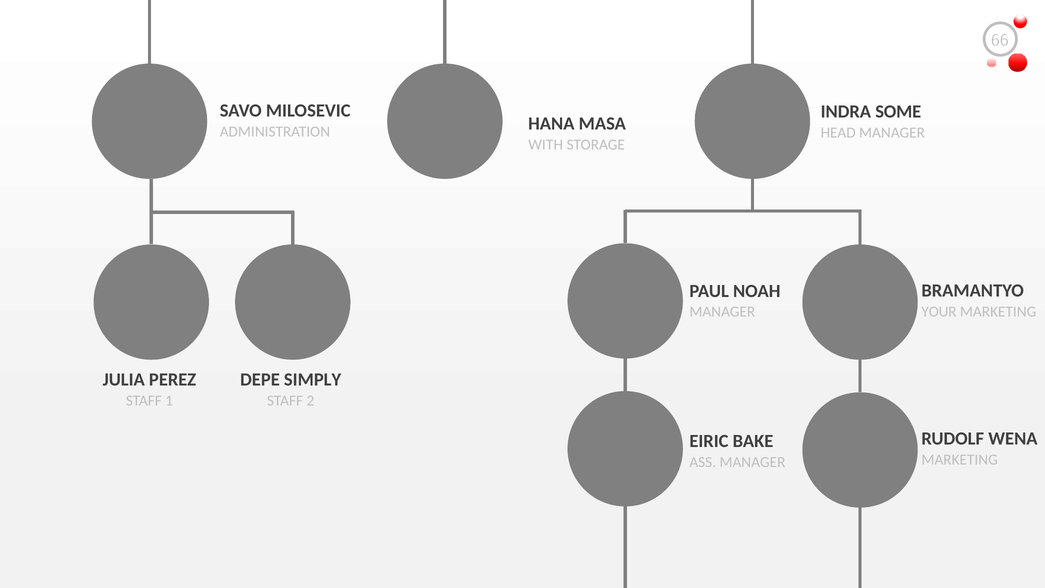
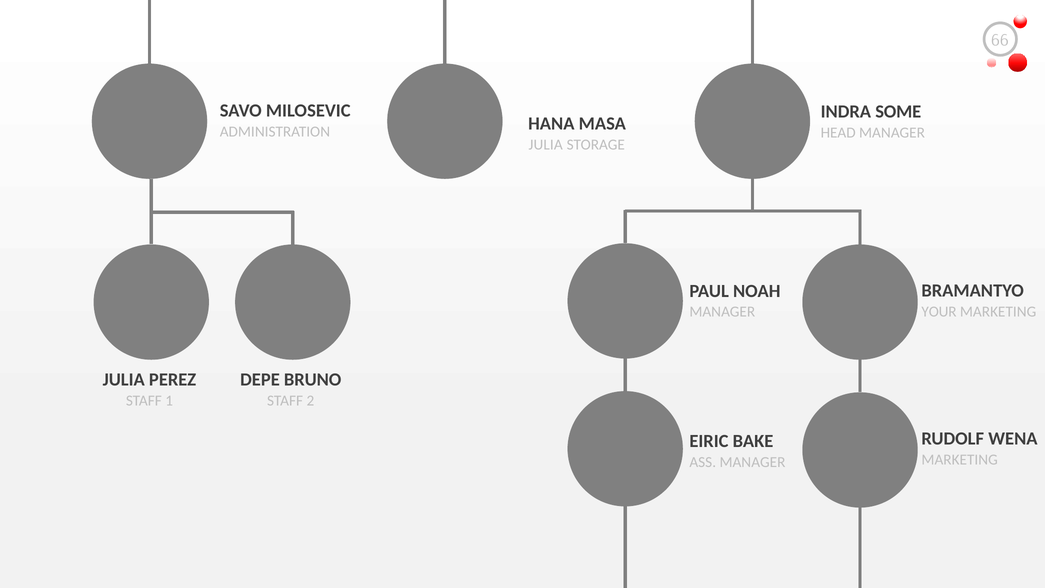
WITH: WITH -> JULIA (546, 145)
SIMPLY: SIMPLY -> BRUNO (313, 380)
